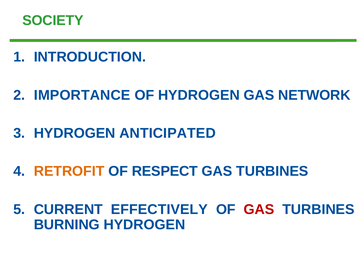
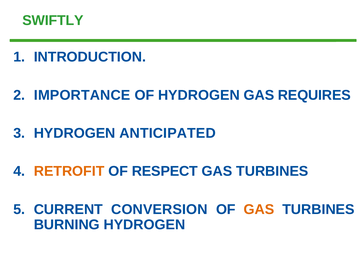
SOCIETY: SOCIETY -> SWIFTLY (53, 20)
NETWORK: NETWORK -> REQUIRES (314, 95)
EFFECTIVELY: EFFECTIVELY -> CONVERSION (159, 209)
GAS colour: red -> orange (259, 209)
